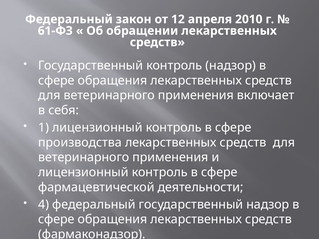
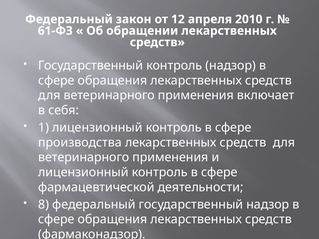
4: 4 -> 8 (44, 205)
